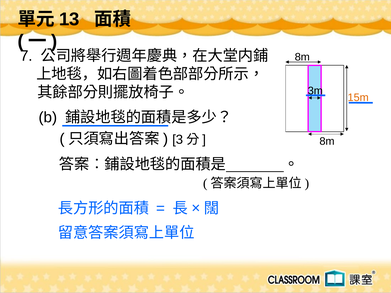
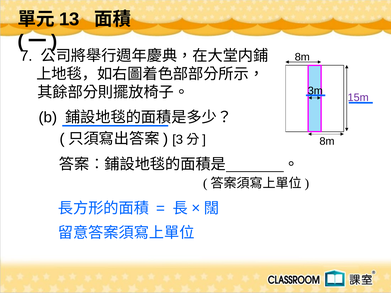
15m colour: orange -> purple (358, 98)
